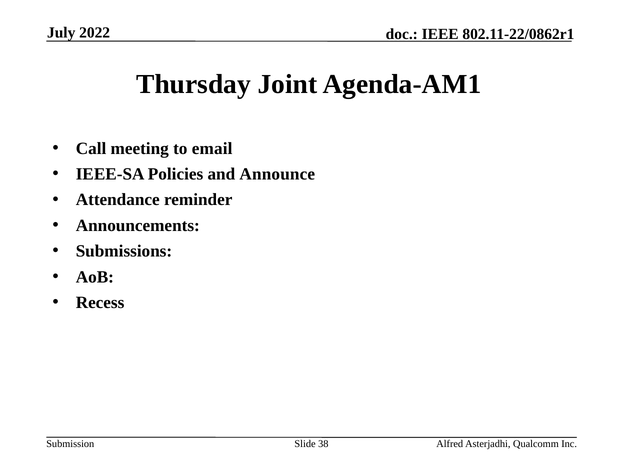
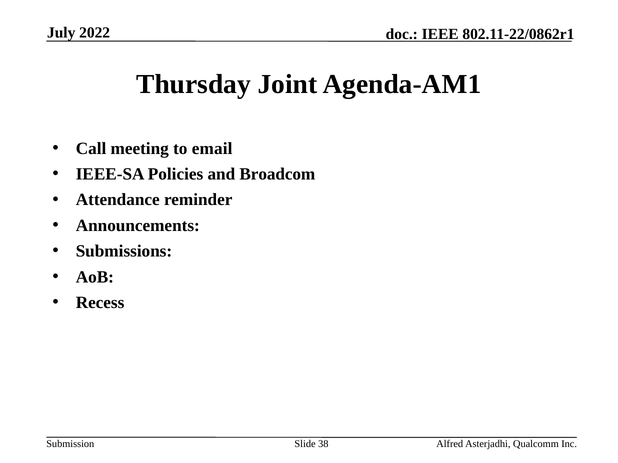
Announce: Announce -> Broadcom (277, 174)
